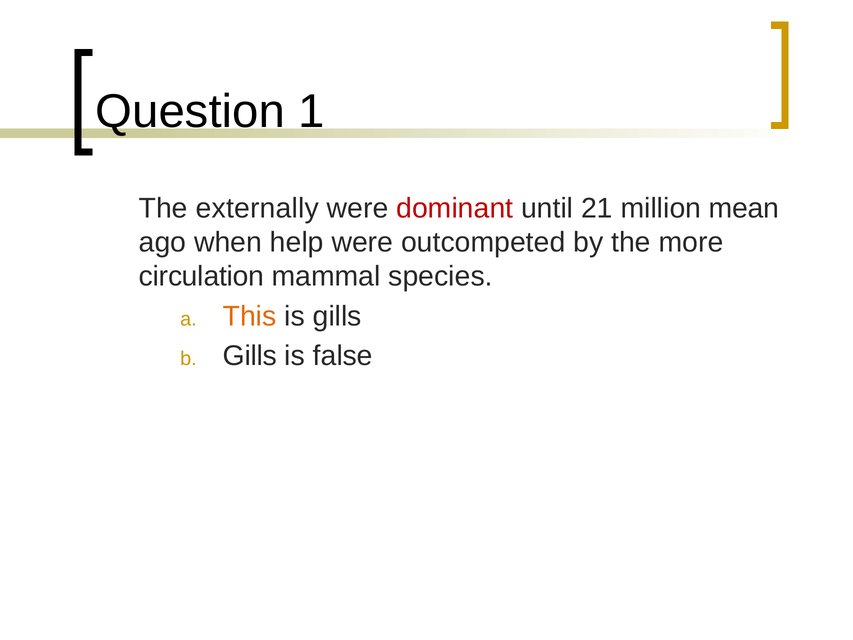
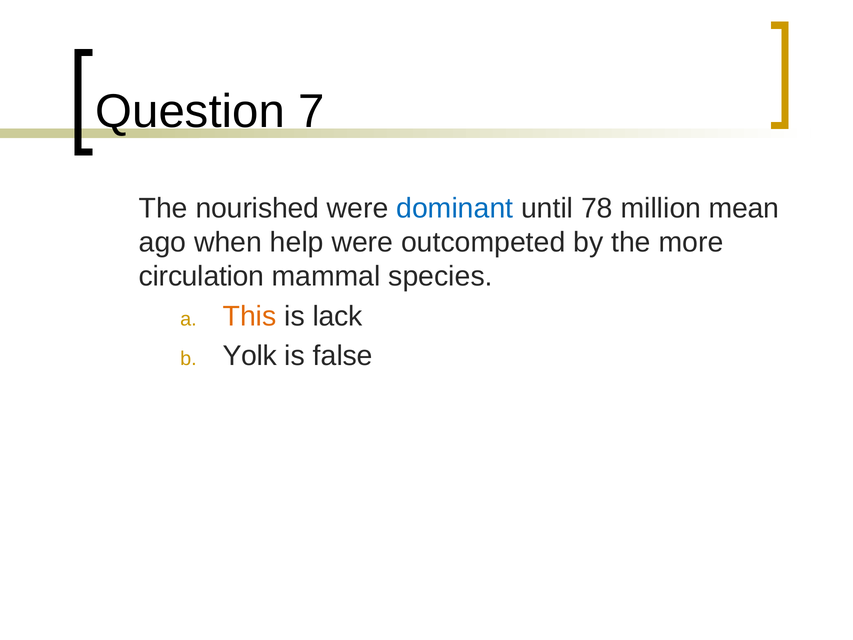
1: 1 -> 7 (311, 111)
externally: externally -> nourished (257, 208)
dominant colour: red -> blue (455, 208)
21: 21 -> 78 (597, 208)
is gills: gills -> lack (337, 316)
Gills: Gills -> Yolk (250, 356)
